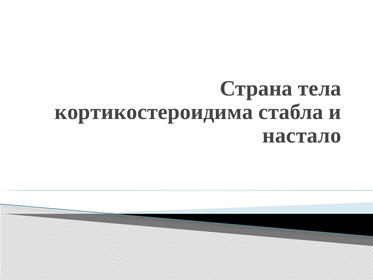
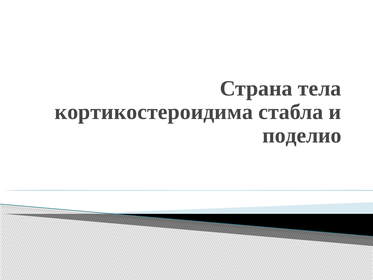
настало: настало -> поделио (302, 135)
